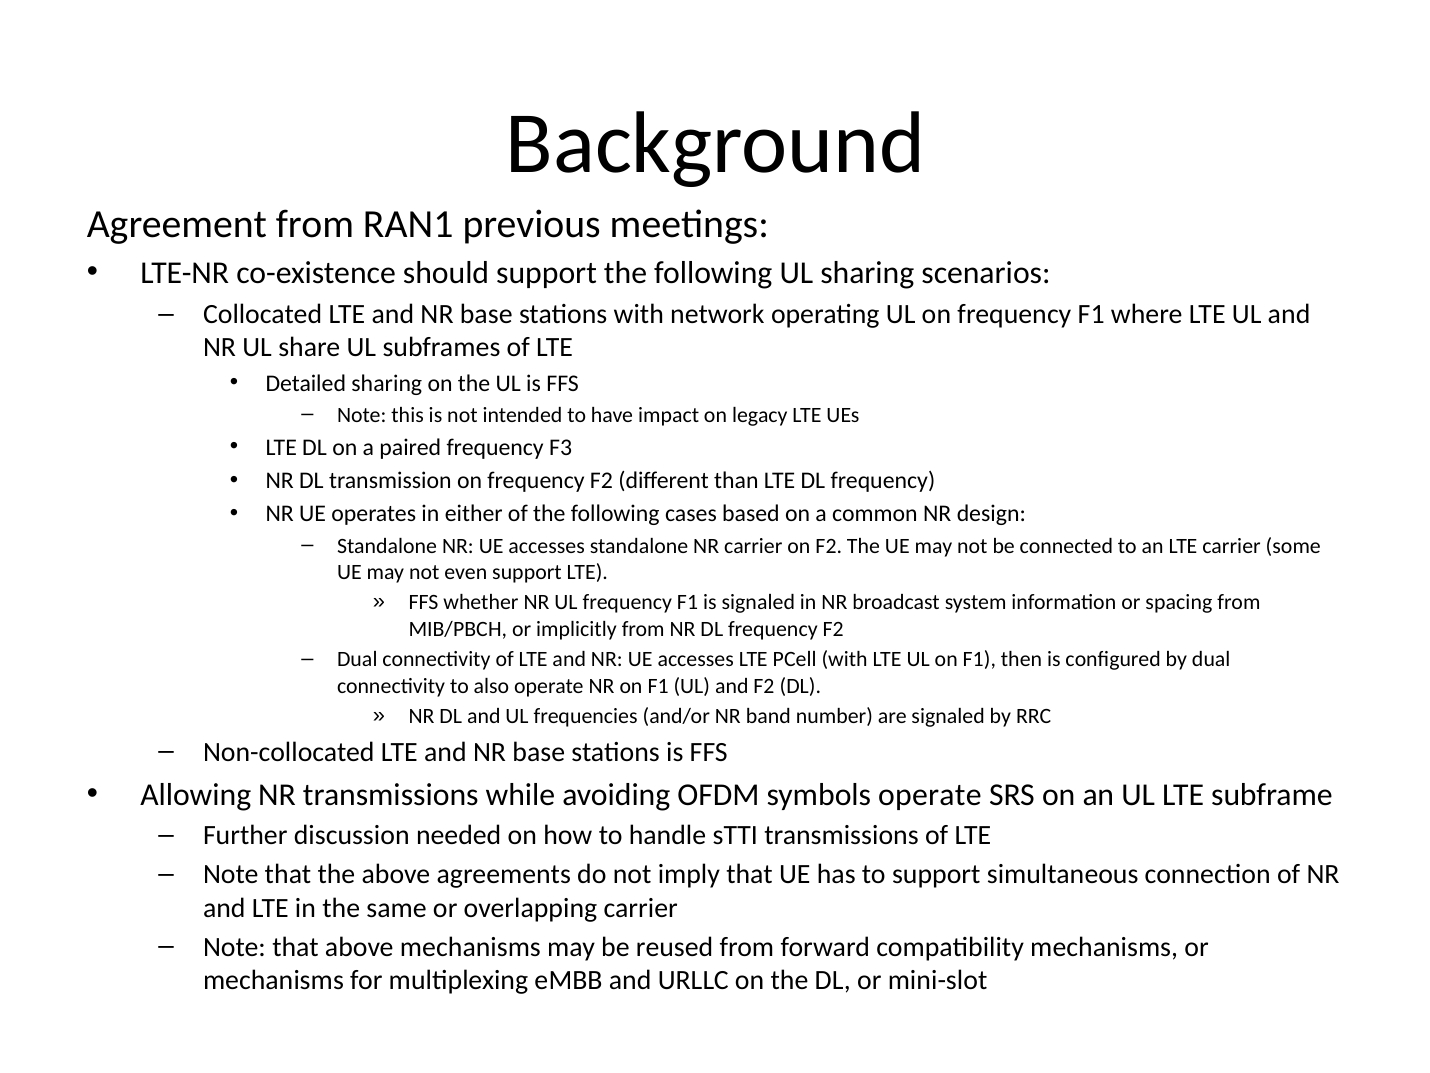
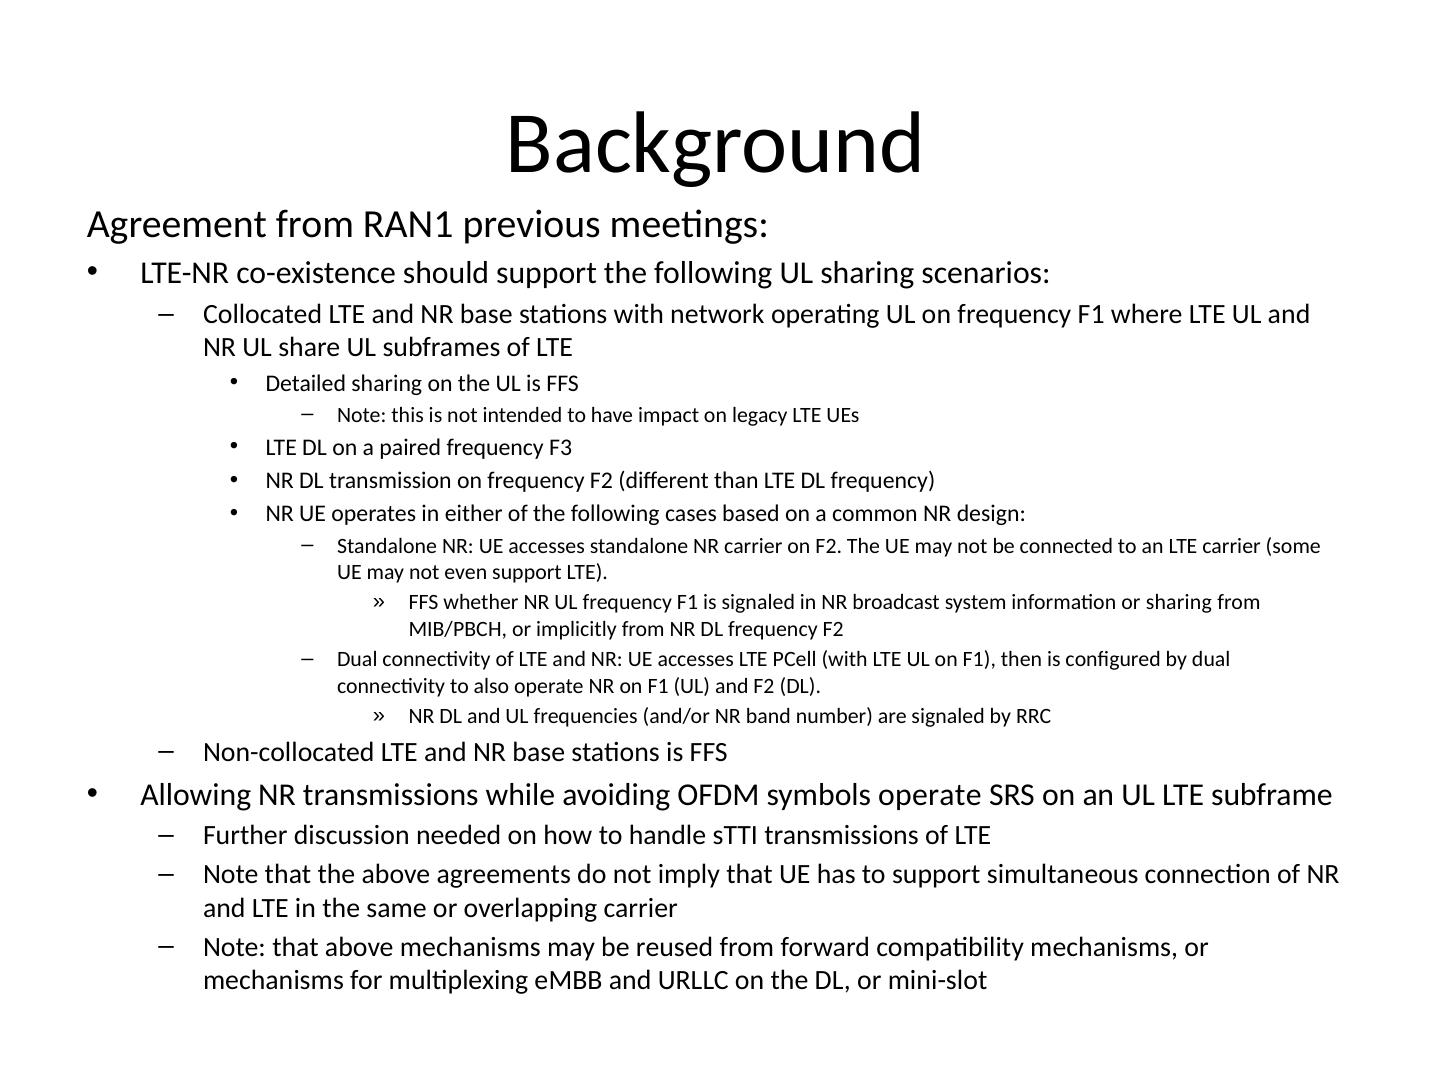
or spacing: spacing -> sharing (1179, 602)
